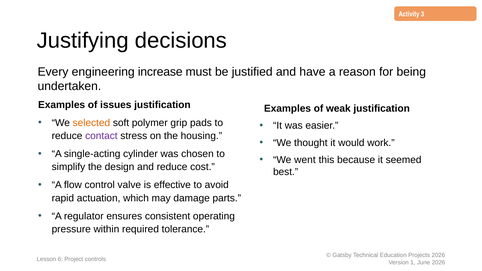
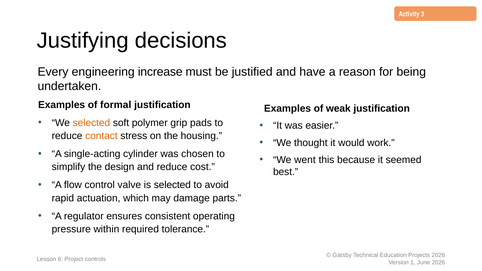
issues: issues -> formal (116, 105)
contact colour: purple -> orange (101, 136)
is effective: effective -> selected (172, 185)
